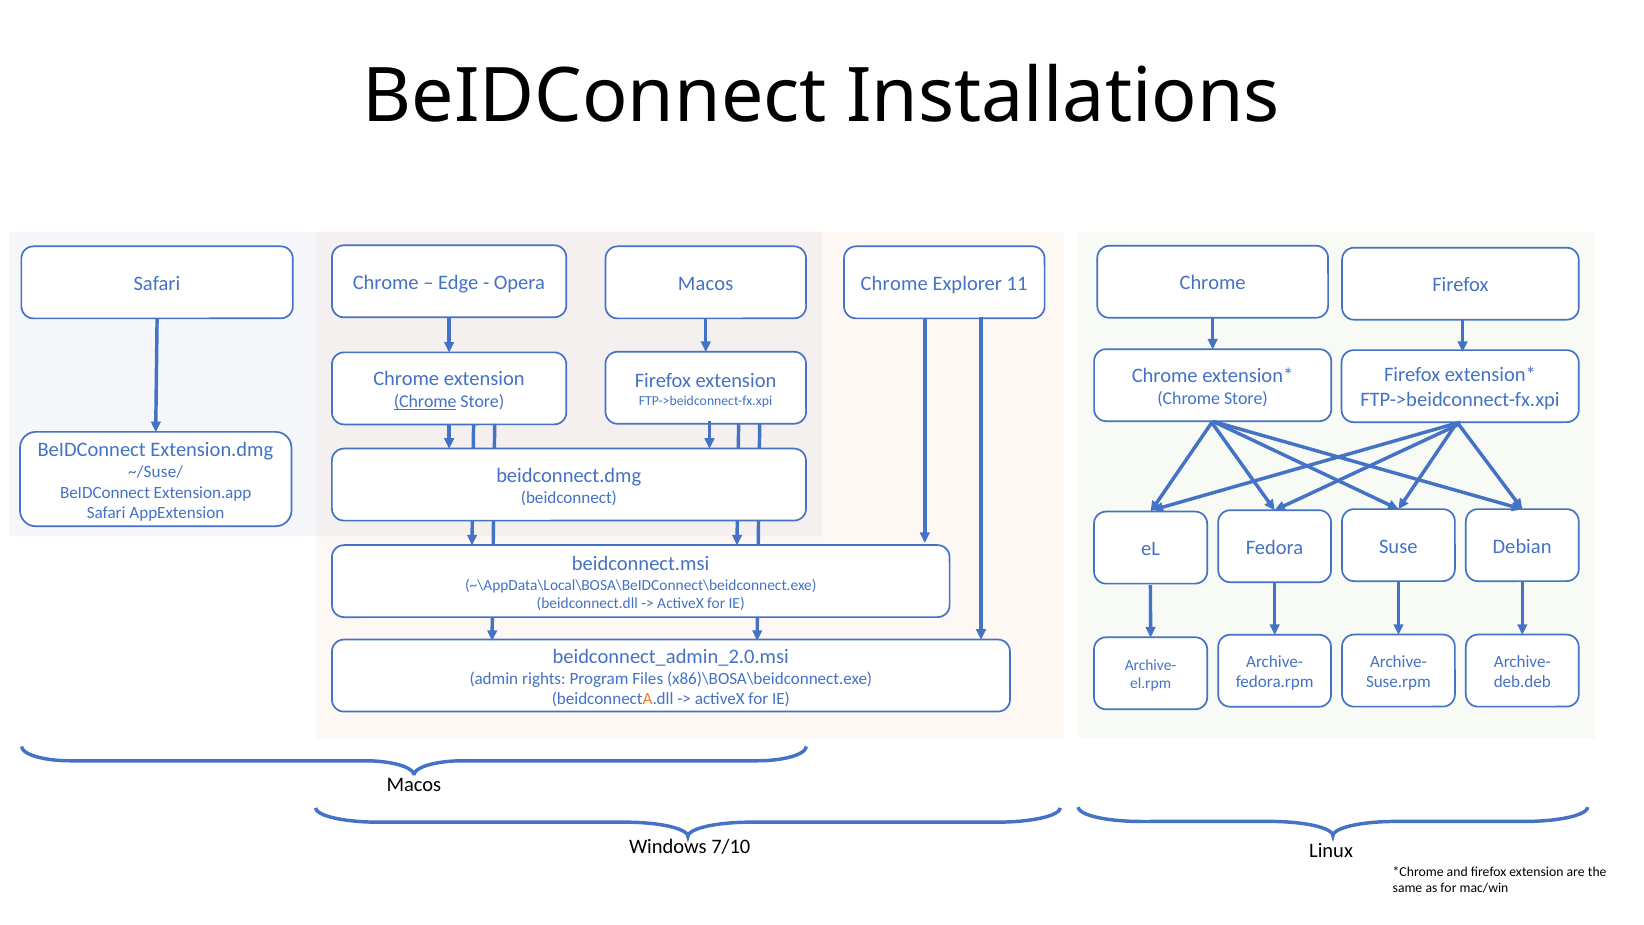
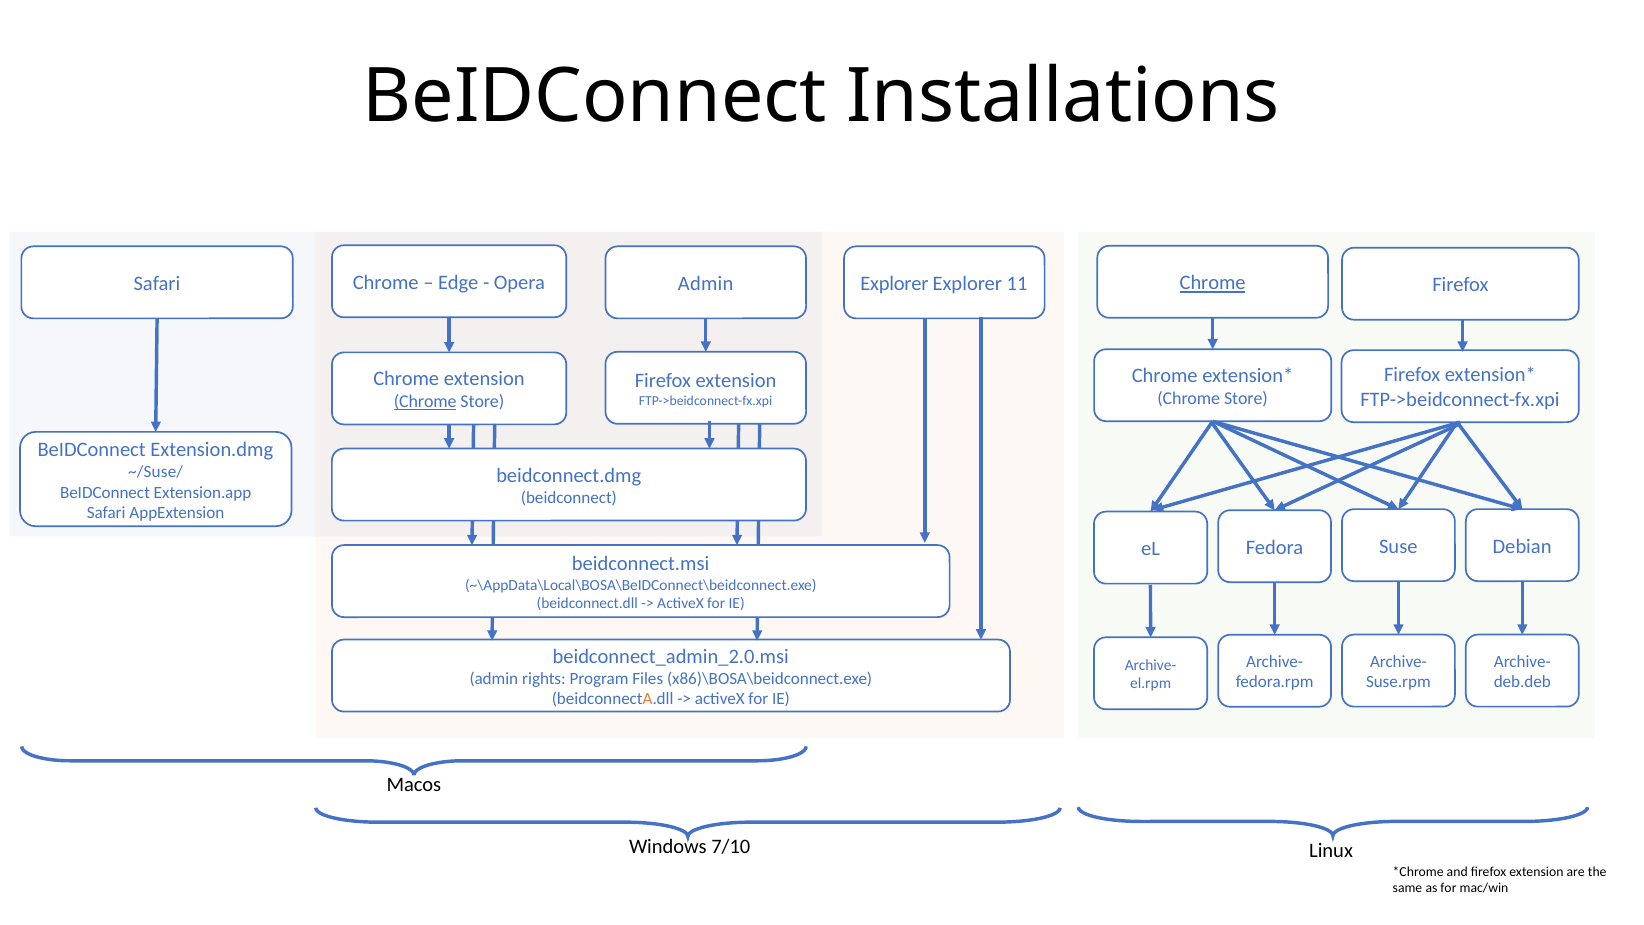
Chrome underline: none -> present (1213, 283)
Macos: Macos -> Admin (706, 284)
Opera Chrome: Chrome -> Explorer (894, 284)
